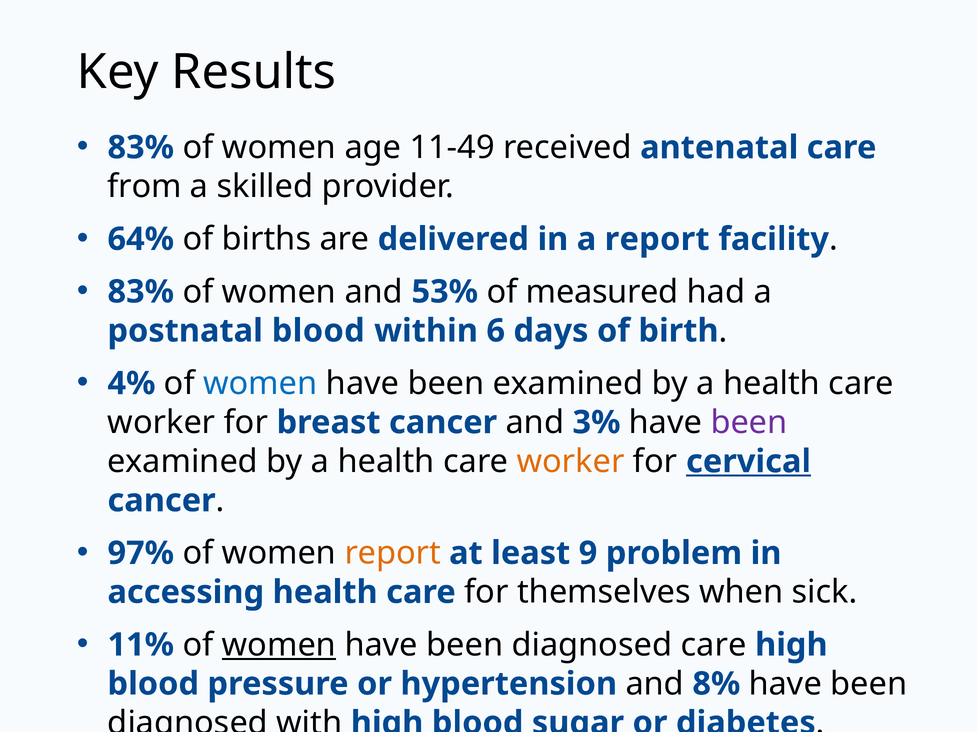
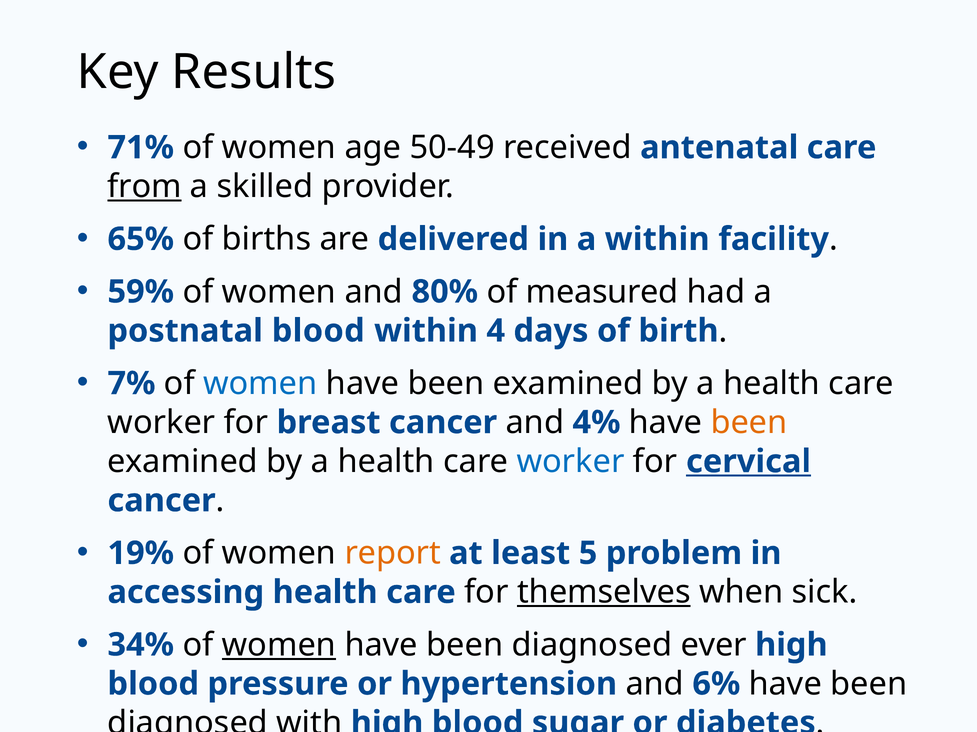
83%: 83% -> 71% (141, 148)
11-49: 11-49 -> 50-49 (452, 148)
from underline: none -> present (145, 187)
64%: 64% -> 65% (141, 239)
a report: report -> within (657, 239)
83%: 83% -> 59% (141, 292)
53%: 53% -> 80% (445, 292)
6: 6 -> 4 (496, 331)
4%: 4% -> 7% (131, 384)
3%: 3% -> 4% (597, 423)
been colour: purple -> orange (749, 423)
worker colour: orange -> blue (571, 462)
97%: 97% -> 19% (141, 554)
9: 9 -> 5 (588, 554)
themselves underline: none -> present (604, 593)
11%: 11% -> 34% (141, 645)
diagnosed care: care -> ever (714, 645)
8%: 8% -> 6% (716, 685)
